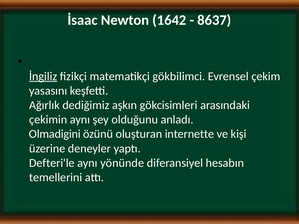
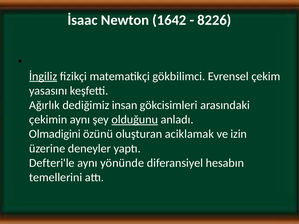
8637: 8637 -> 8226 (214, 20)
aşkın: aşkın -> insan (125, 105)
olduğunu underline: none -> present (135, 120)
internette: internette -> aciklamak (189, 134)
kişi: kişi -> izin (239, 134)
